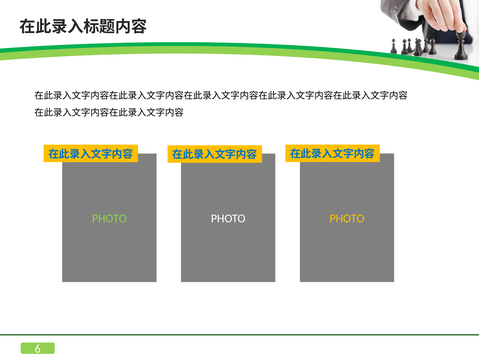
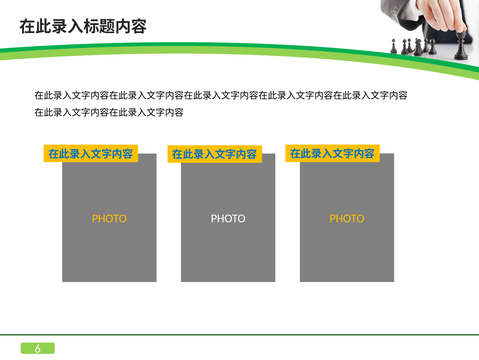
PHOTO colour: light green -> yellow (109, 218)
